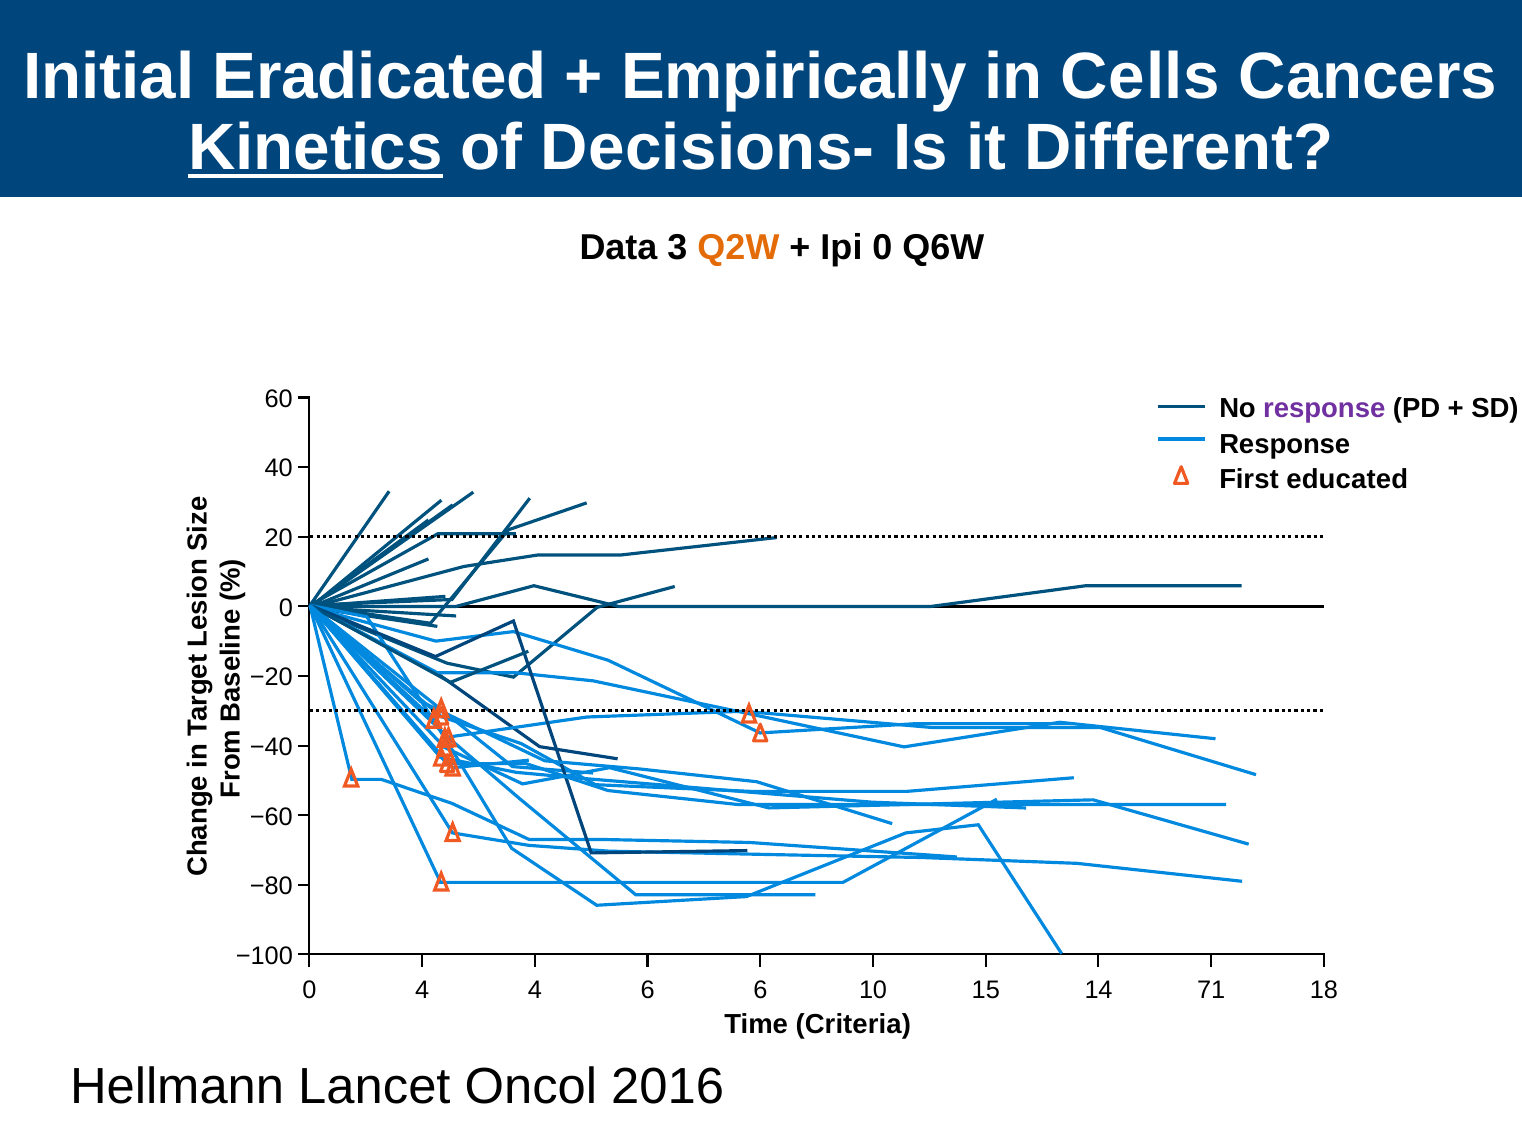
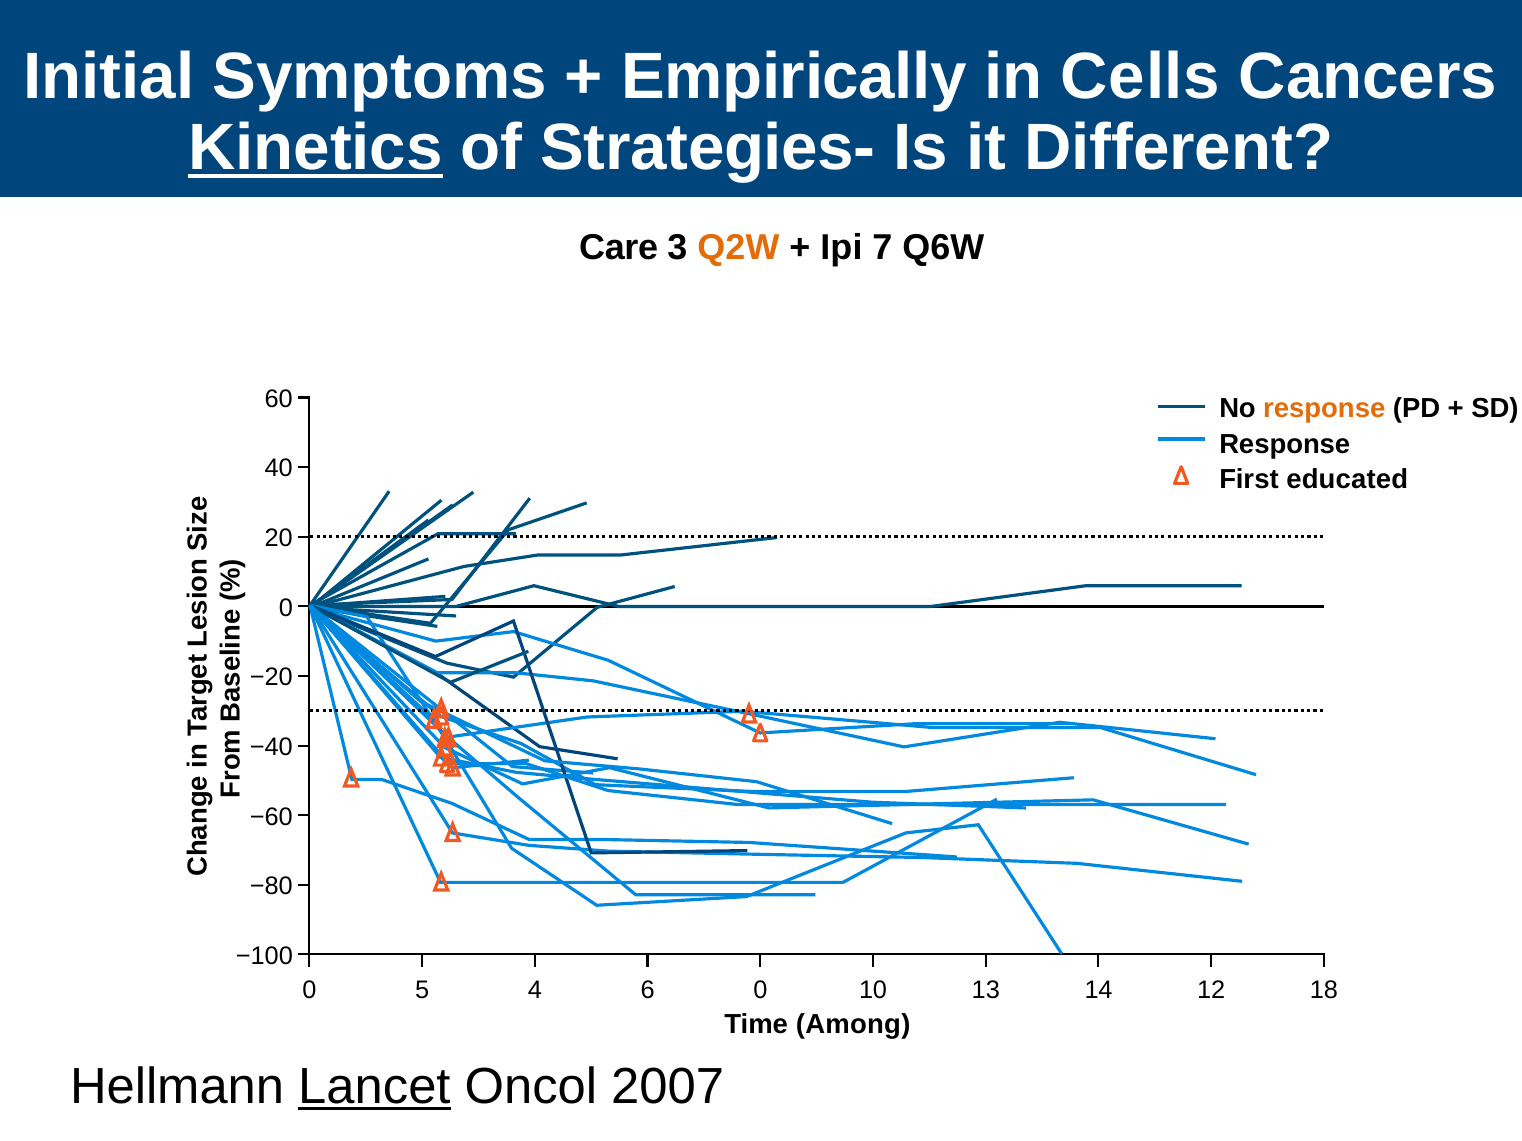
Eradicated: Eradicated -> Symptoms (380, 77)
Decisions-: Decisions- -> Strategies- (708, 148)
Data: Data -> Care (619, 247)
Ipi 0: 0 -> 7 (882, 247)
response colour: purple -> orange (1324, 409)
0 4: 4 -> 5 (422, 990)
6 6: 6 -> 0 (760, 990)
15: 15 -> 13 (986, 990)
71: 71 -> 12 (1211, 990)
Criteria: Criteria -> Among (853, 1025)
Lancet underline: none -> present (374, 1087)
2016: 2016 -> 2007 (668, 1087)
